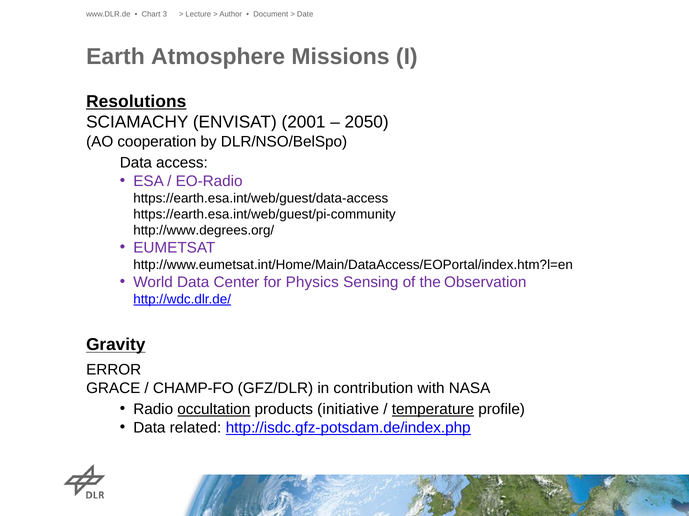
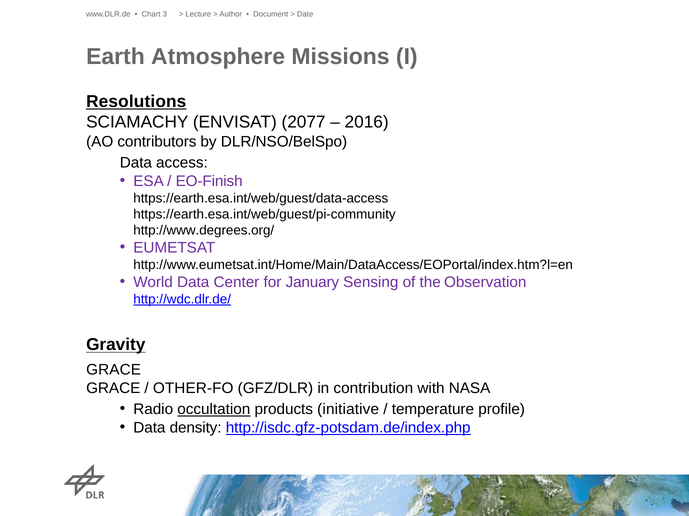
2001: 2001 -> 2077 (304, 122)
2050: 2050 -> 2016 (367, 122)
cooperation: cooperation -> contributors (157, 142)
EO-Radio: EO-Radio -> EO-Finish (209, 181)
Physics: Physics -> January (312, 282)
ERROR: ERROR -> GRACE (114, 370)
CHAMP-FO: CHAMP-FO -> OTHER-FO (193, 389)
temperature underline: present -> none (433, 410)
related: related -> density (196, 428)
